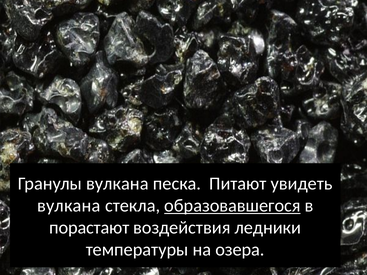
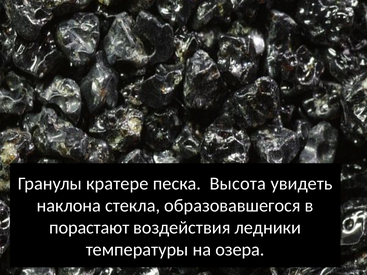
Гранулы вулкана: вулкана -> кратере (117, 184)
Питают: Питают -> Высота (238, 184)
вулкана: вулкана -> наклона (69, 206)
образовавшегося underline: present -> none (232, 206)
